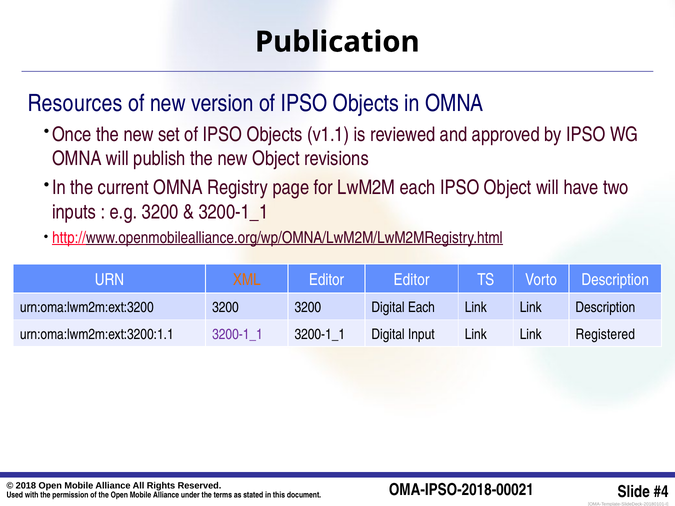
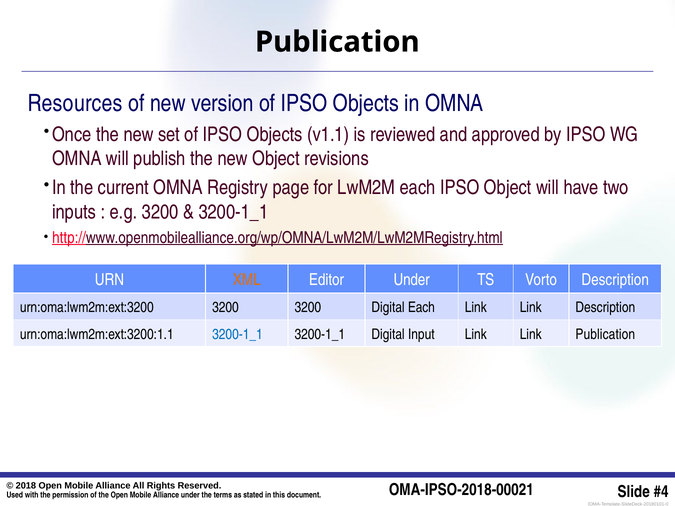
Editor Editor: Editor -> Under (412, 280)
3200-1_1 colour: purple -> blue (237, 334)
Link Registered: Registered -> Publication (605, 334)
